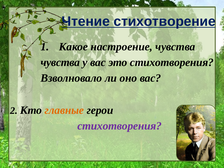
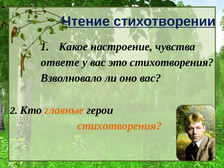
стихотворение: стихотворение -> стихотворении (165, 21)
чувства: чувства -> ответе (60, 62)
стихотворения colour: purple -> orange (120, 126)
